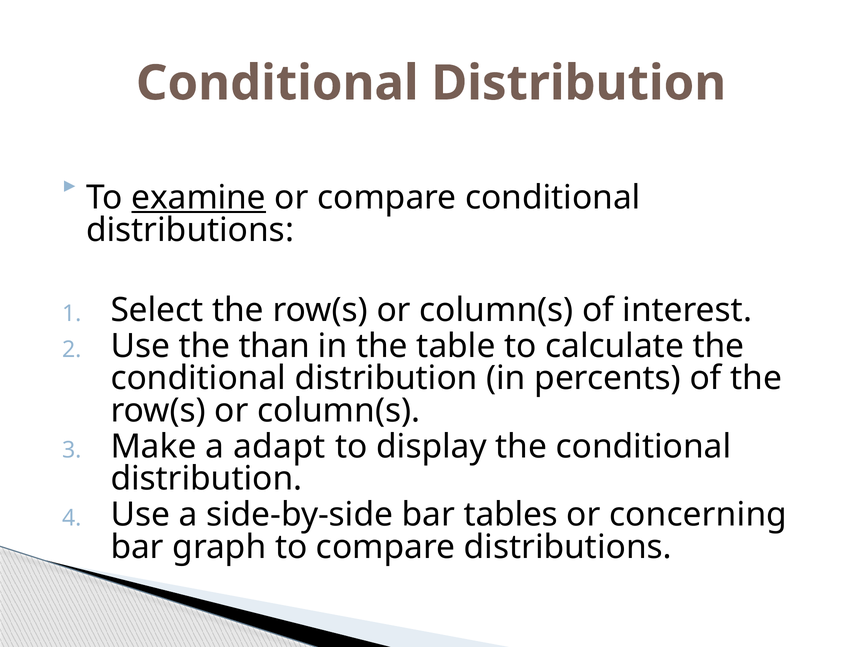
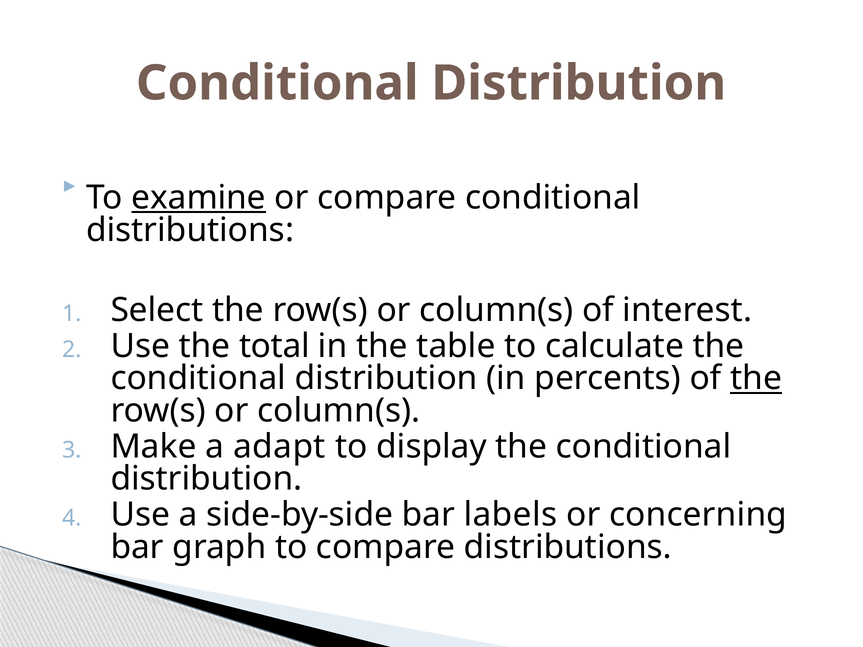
than: than -> total (274, 346)
the underline: none -> present (756, 378)
tables: tables -> labels (510, 515)
